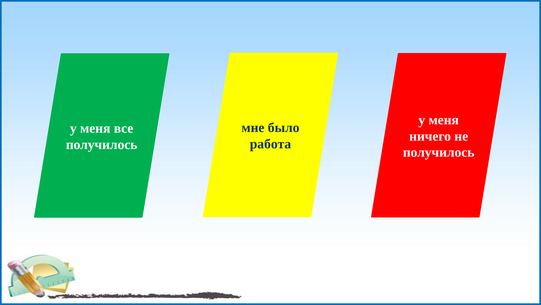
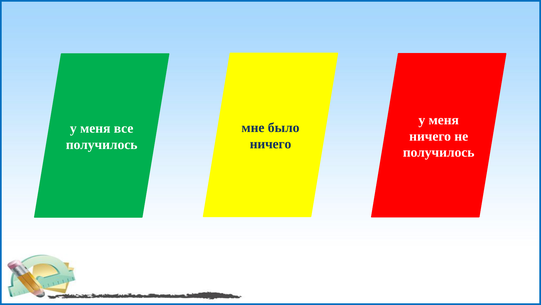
работа: работа -> ничего (271, 144)
